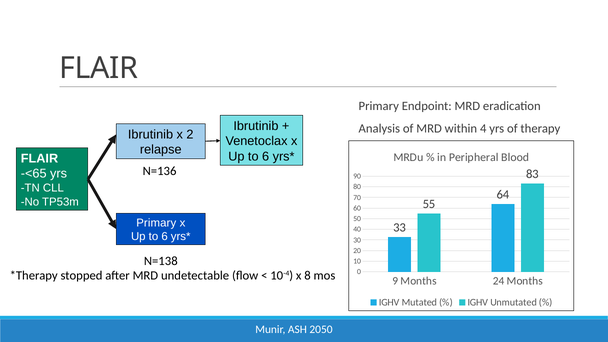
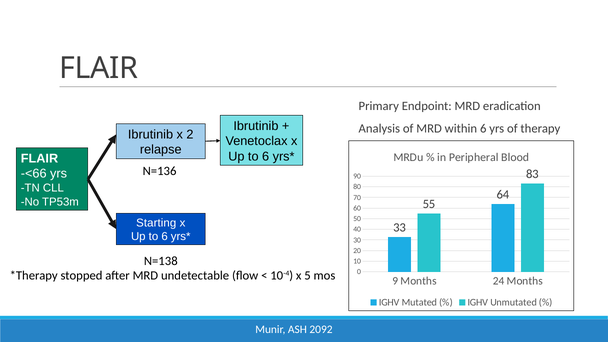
within 4: 4 -> 6 (483, 129)
-<65: -<65 -> -<66 (34, 174)
Primary: Primary -> Starting (156, 223)
8: 8 -> 5 (307, 275)
2050: 2050 -> 2092 (321, 329)
